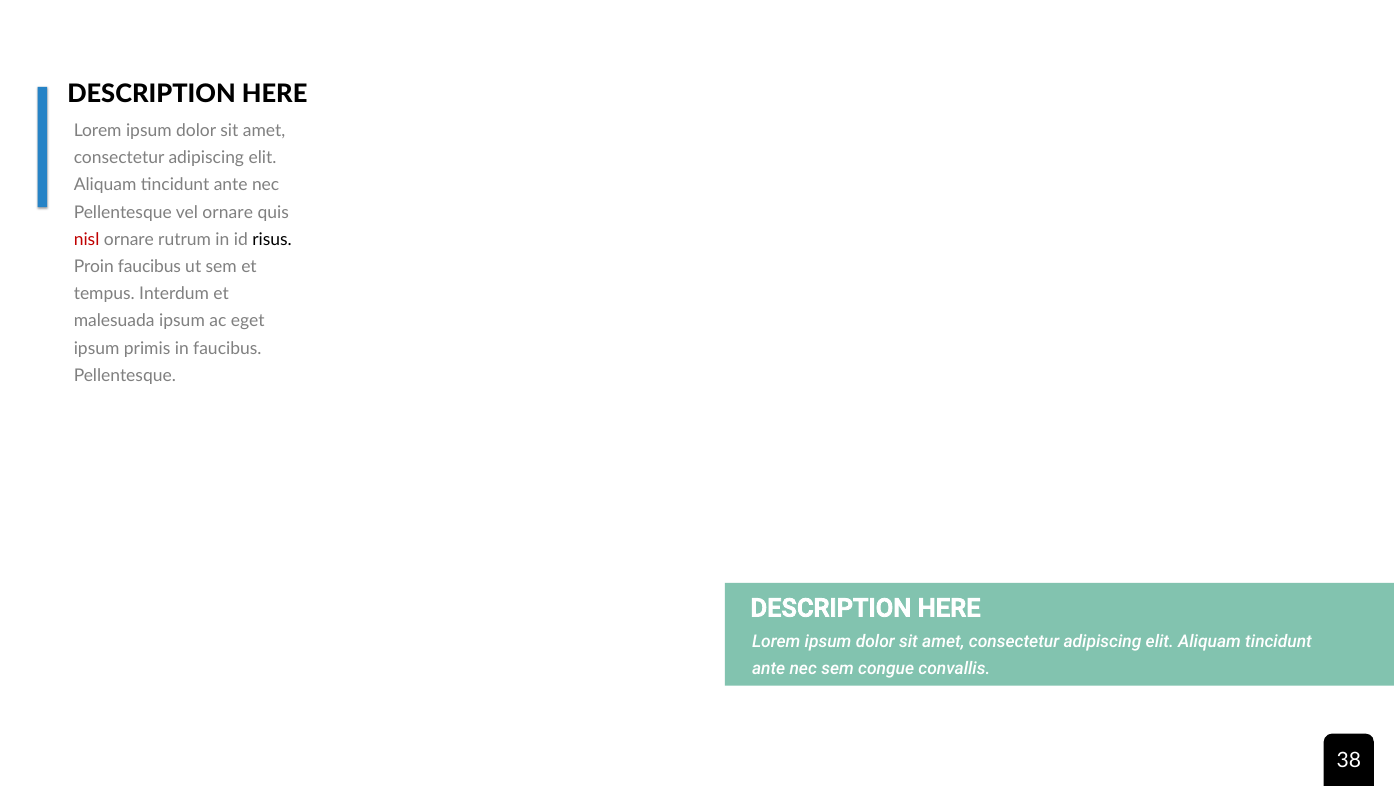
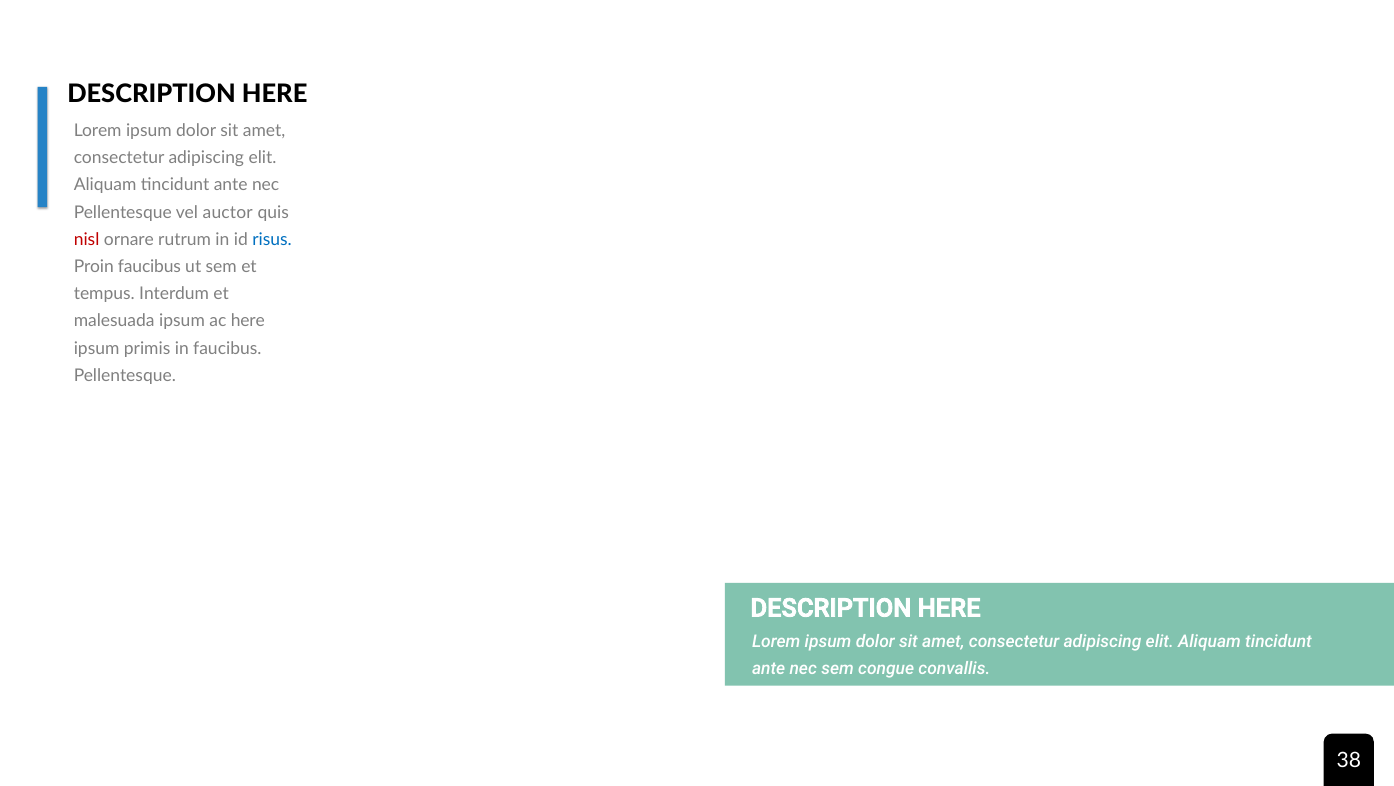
vel ornare: ornare -> auctor (228, 212)
risus colour: black -> blue (272, 240)
ac eget: eget -> here (248, 321)
